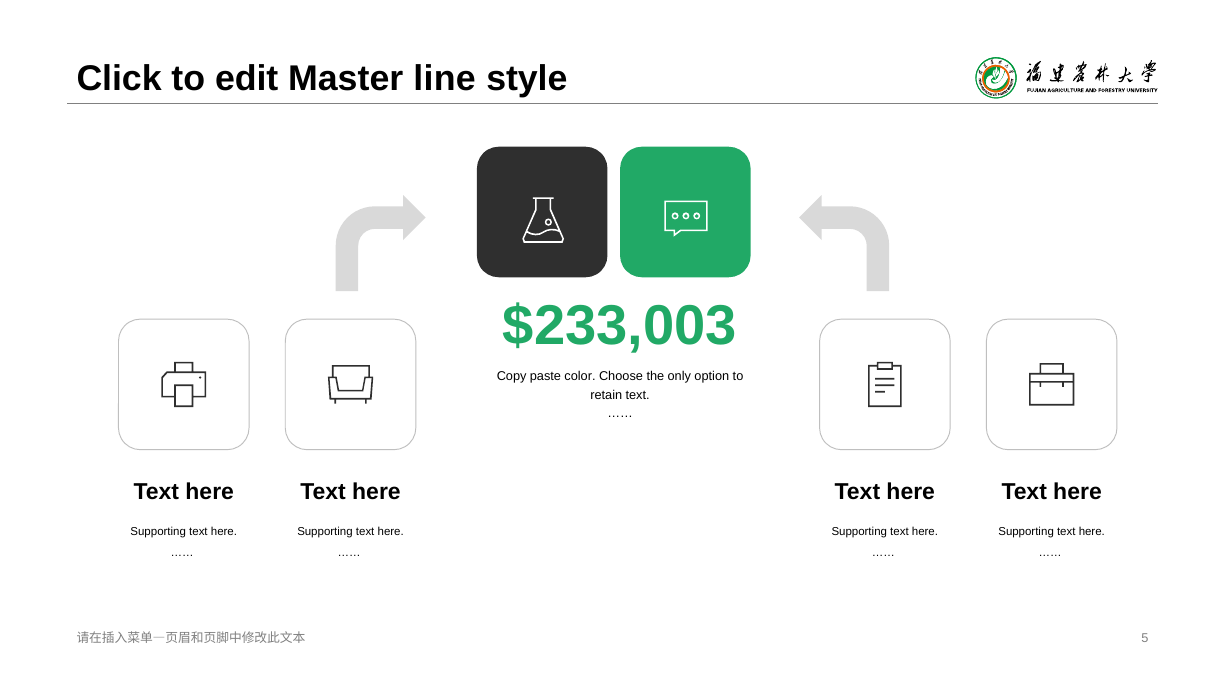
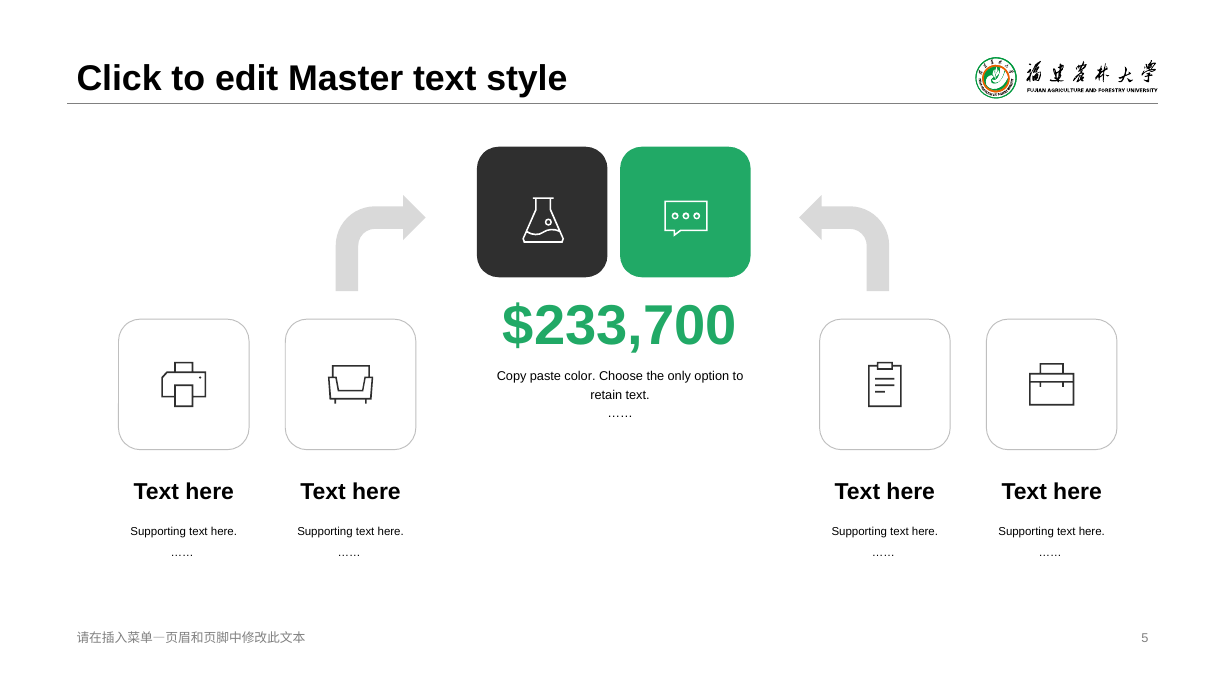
Master line: line -> text (445, 79)
$233,003: $233,003 -> $233,700 (620, 326)
